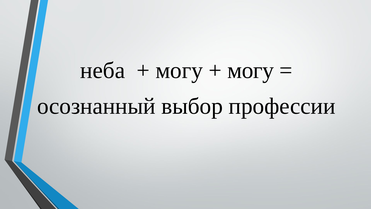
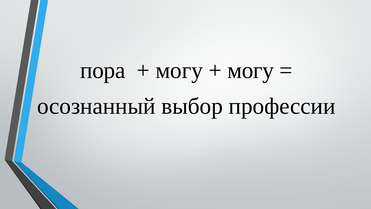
неба: неба -> пора (103, 70)
